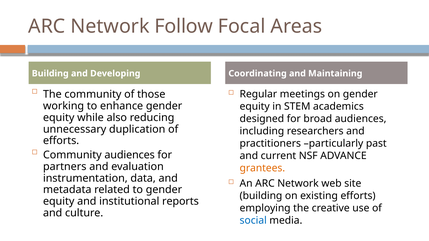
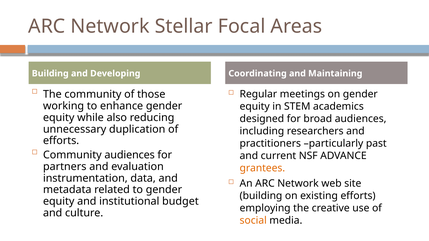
Follow: Follow -> Stellar (184, 26)
reports: reports -> budget (180, 202)
social colour: blue -> orange (253, 221)
